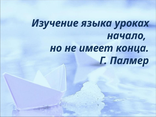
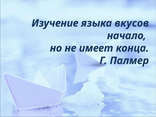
уроках: уроках -> вкусов (132, 23)
